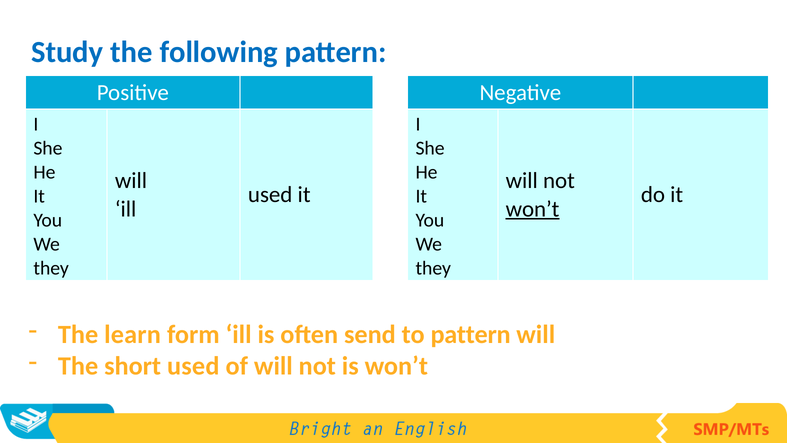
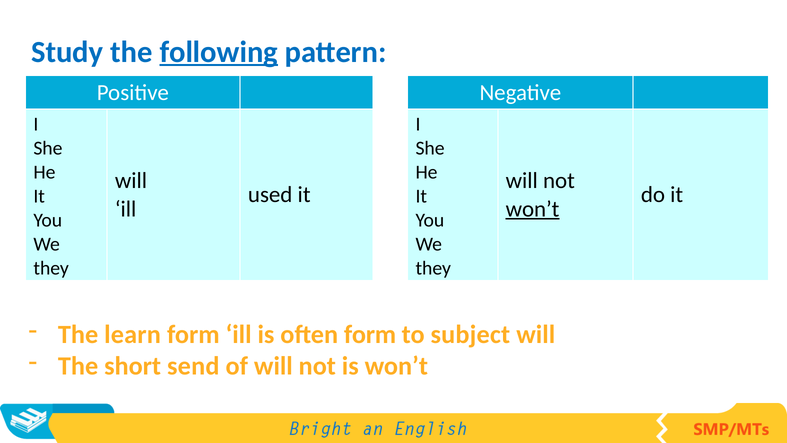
following underline: none -> present (219, 52)
often send: send -> form (370, 335)
to pattern: pattern -> subject (470, 335)
short used: used -> send (193, 366)
